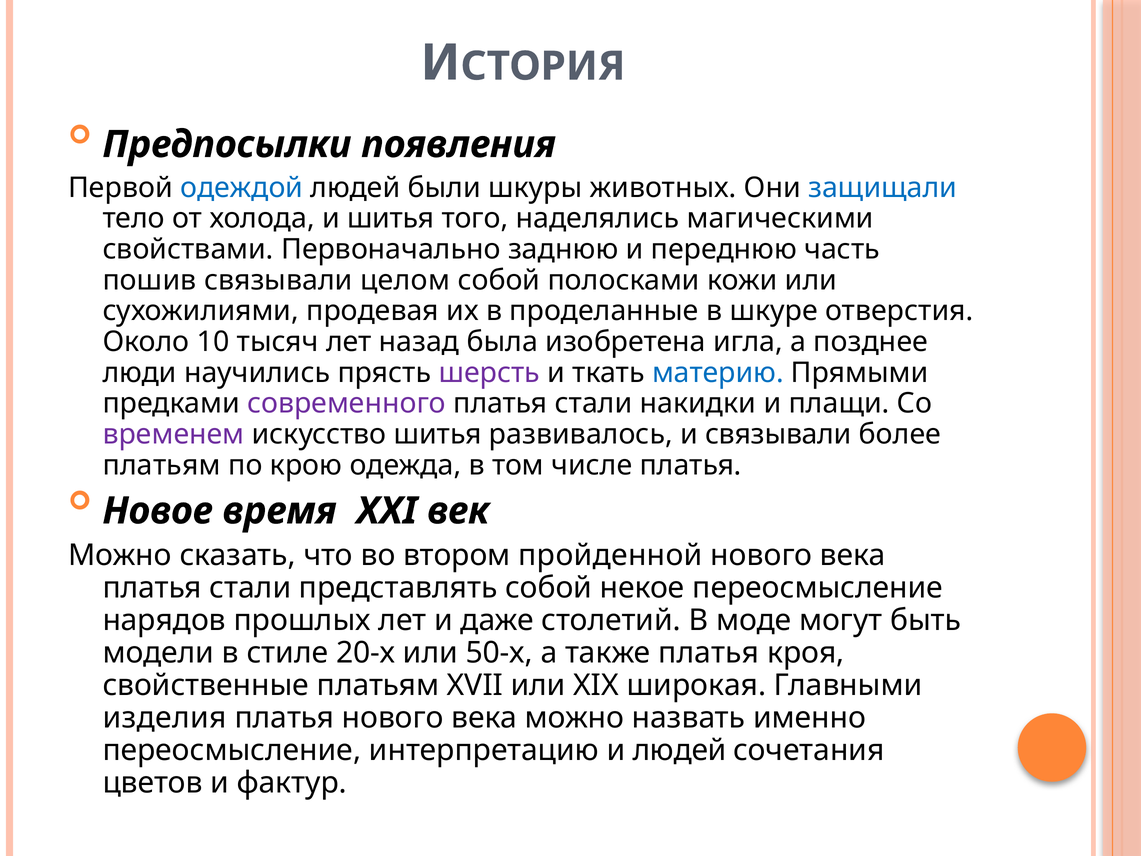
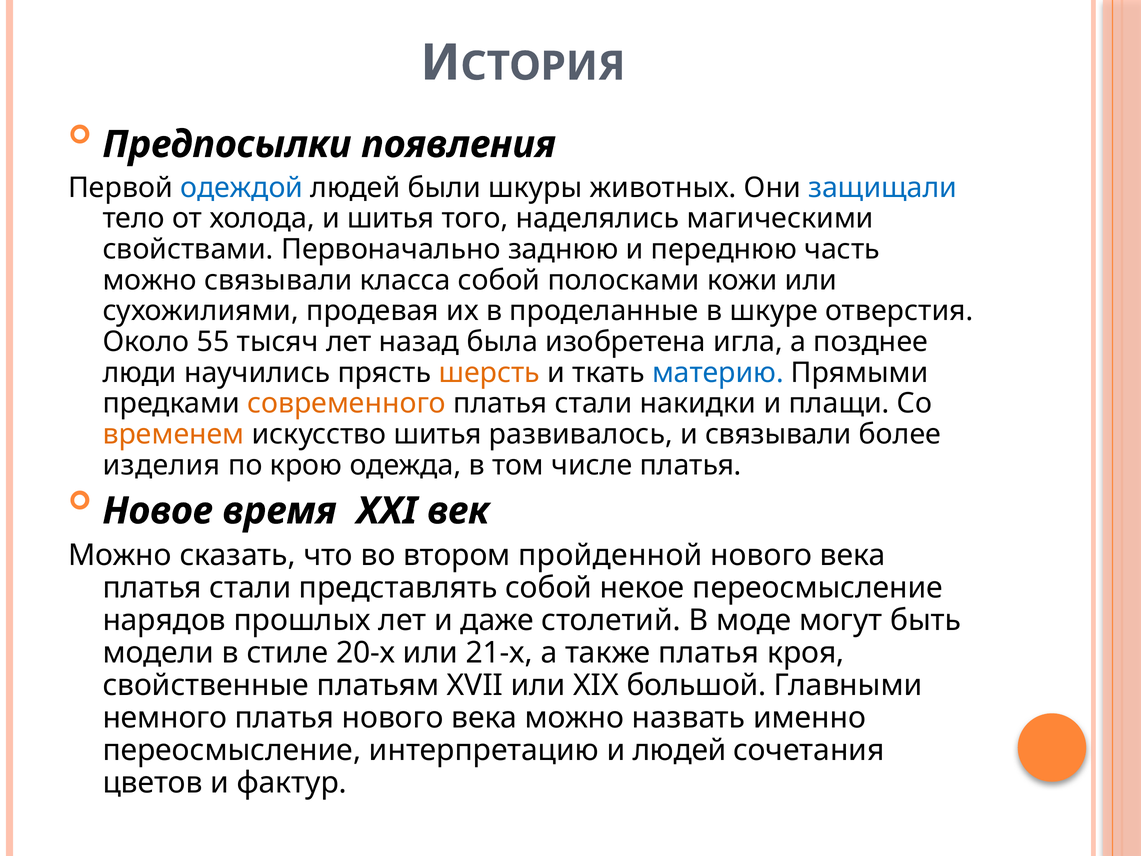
пошив: пошив -> можно (150, 280)
целом: целом -> класса (405, 280)
10: 10 -> 55 (213, 342)
шерсть colour: purple -> orange (489, 373)
современного colour: purple -> orange (347, 403)
временем colour: purple -> orange (173, 434)
платьям: платьям -> изделия (162, 465)
50-х: 50-х -> 21-х (499, 653)
широкая: широкая -> большой (696, 685)
изделия: изделия -> немного (165, 718)
